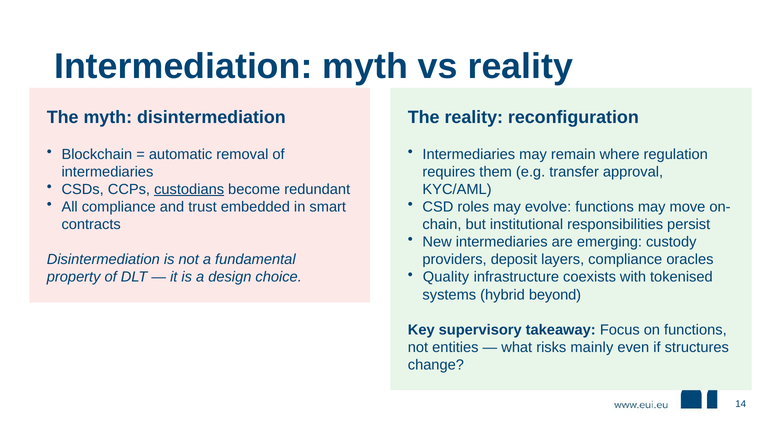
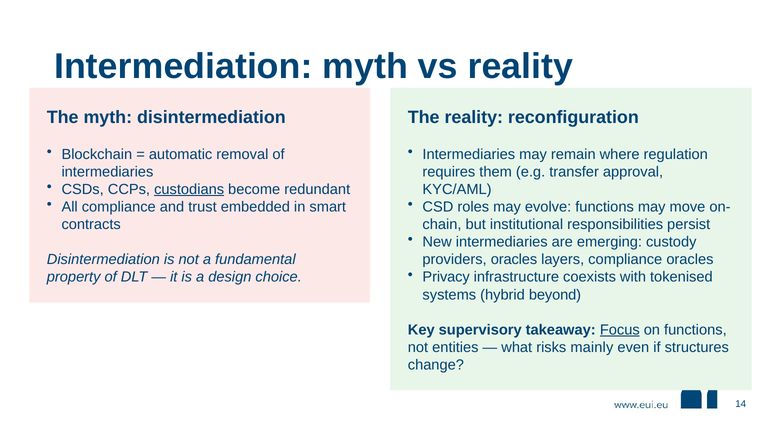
providers deposit: deposit -> oracles (514, 260)
Quality: Quality -> Privacy (446, 277)
Focus underline: none -> present (620, 330)
